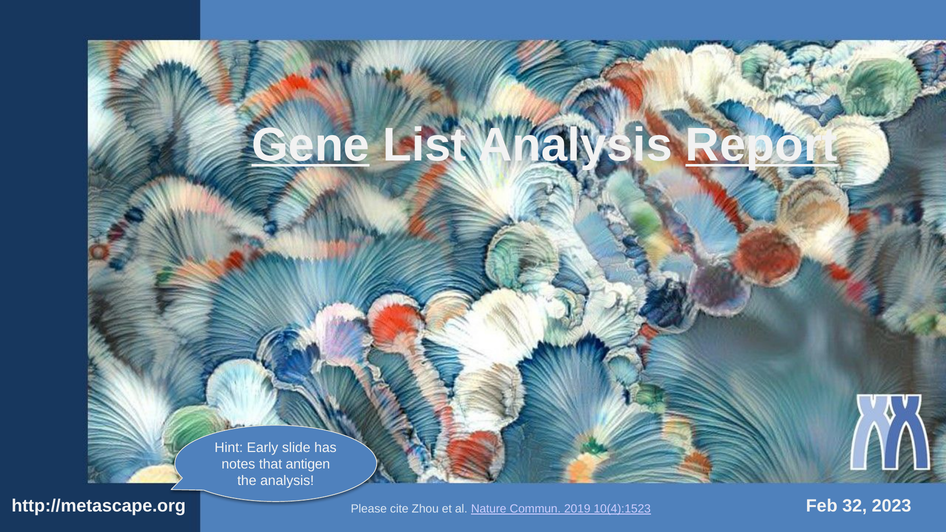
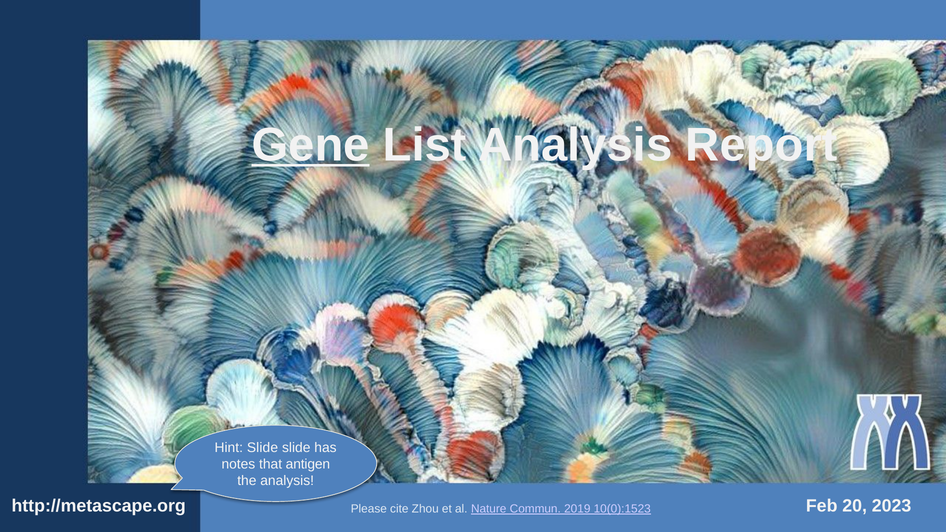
Report underline: present -> none (762, 145)
Hint Early: Early -> Slide (262, 448)
32: 32 -> 20 (855, 506)
10(4):1523: 10(4):1523 -> 10(0):1523 (622, 509)
